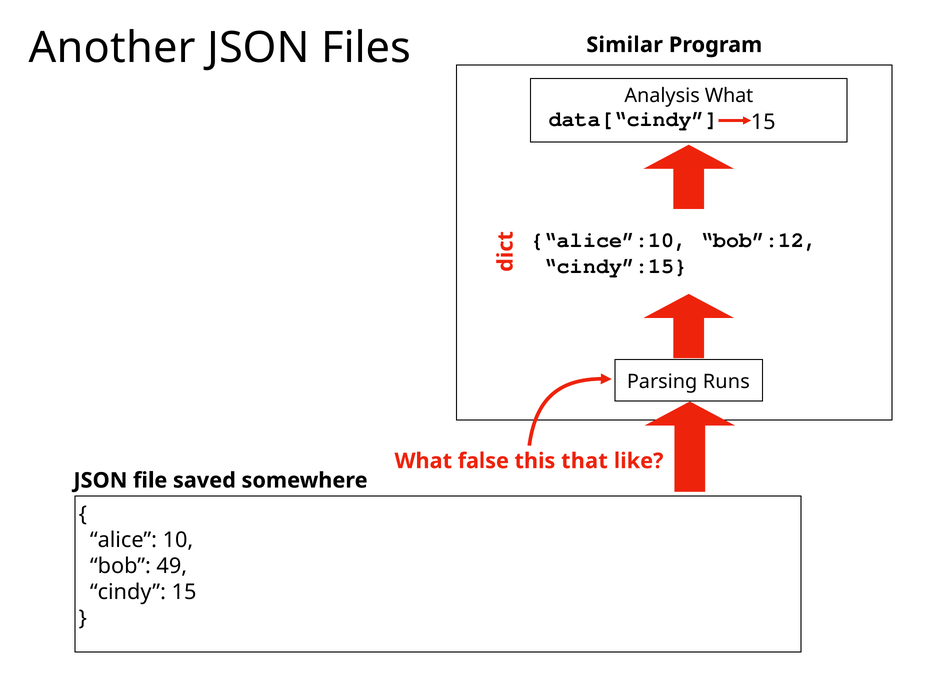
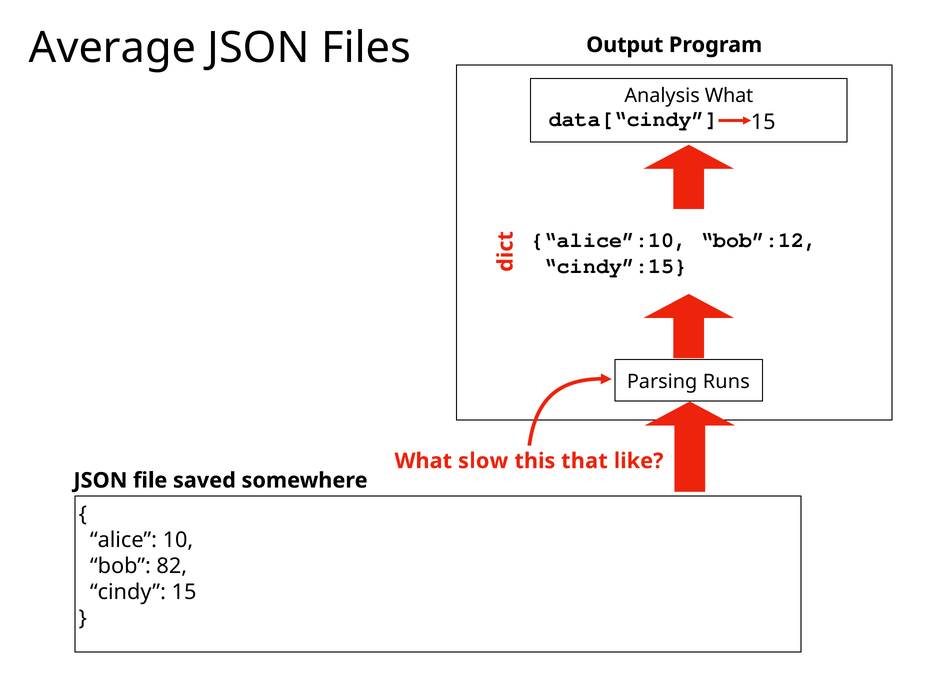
Another: Another -> Average (113, 48)
Similar: Similar -> Output (625, 45)
false: false -> slow (483, 461)
49: 49 -> 82 (172, 567)
